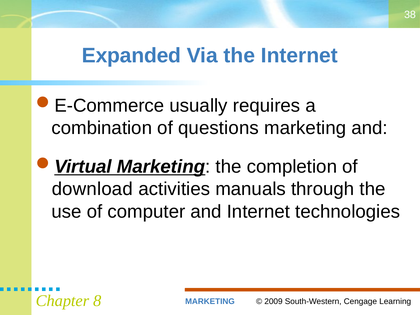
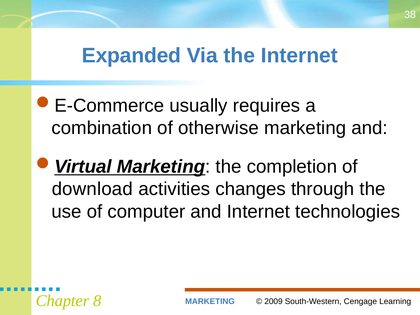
questions: questions -> otherwise (218, 128)
manuals: manuals -> changes (251, 189)
